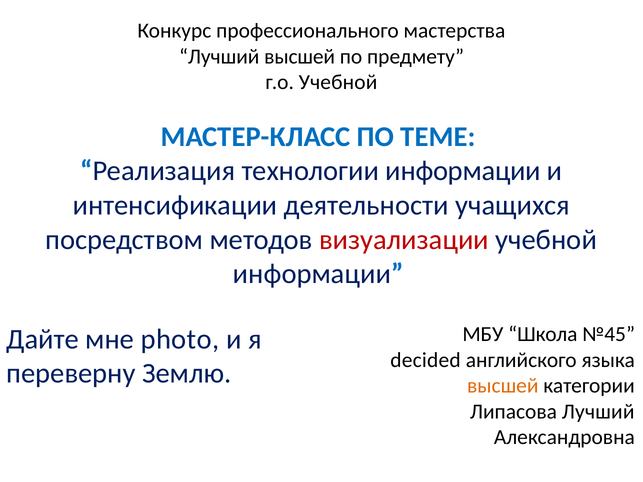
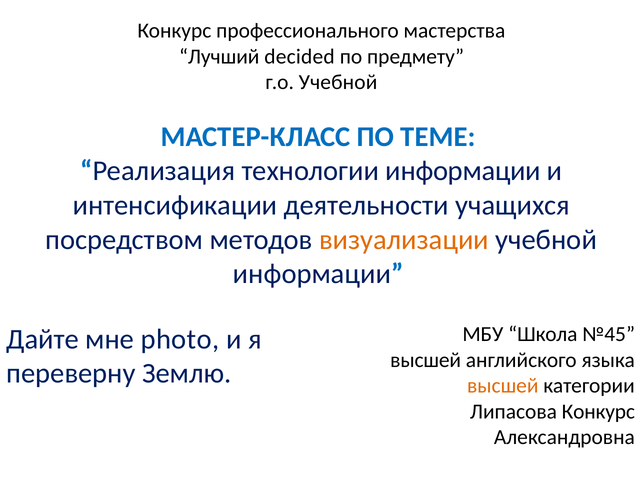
Лучший высшей: высшей -> decided (299, 56)
визуализации colour: red -> orange (404, 240)
decided: decided -> высшей (426, 360)
Липасова Лучший: Лучший -> Конкурс (598, 412)
